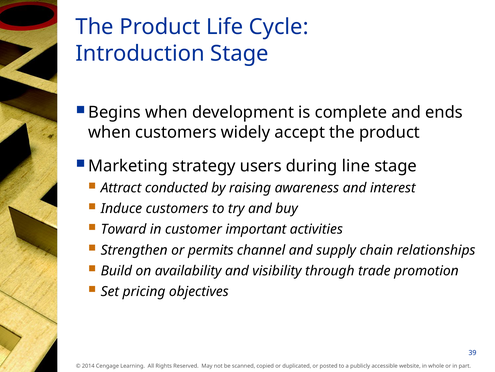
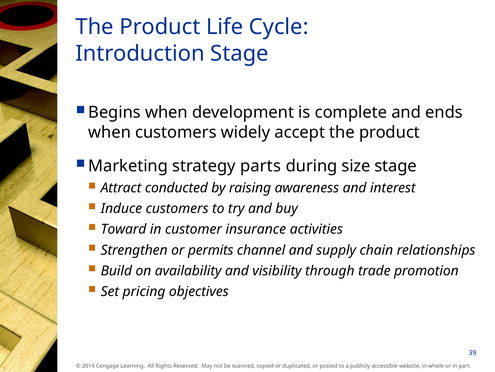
users: users -> parts (261, 166)
line: line -> size (356, 166)
important: important -> insurance (256, 229)
